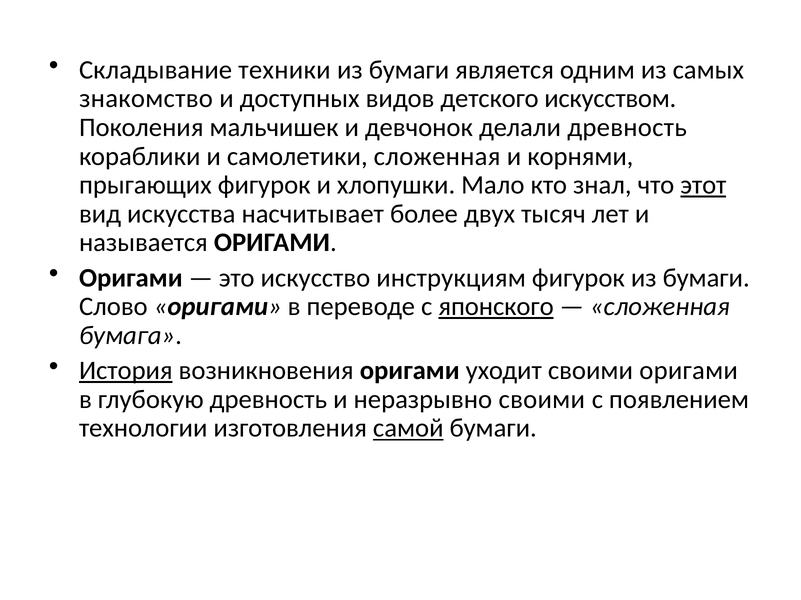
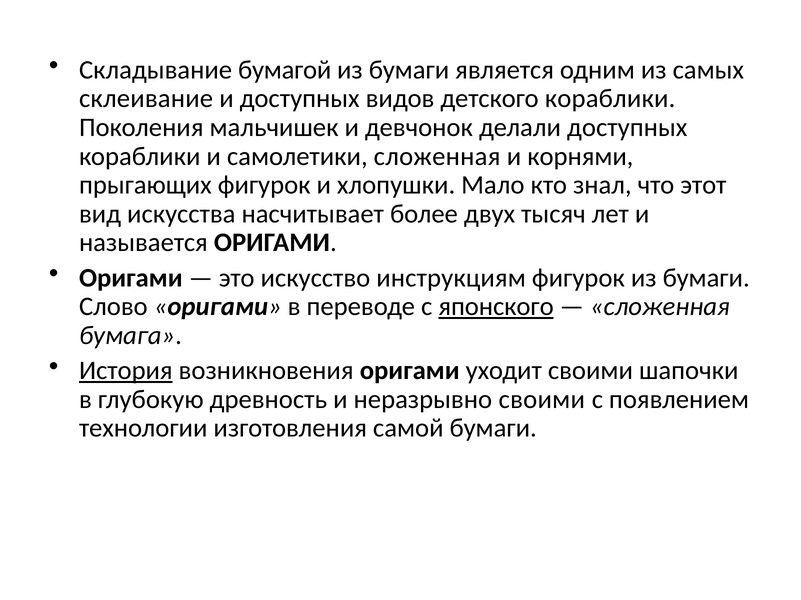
техники: техники -> бумагой (285, 70)
знакомство: знакомство -> склеивание (146, 99)
детского искусством: искусством -> кораблики (610, 99)
делали древность: древность -> доступных (627, 128)
этот underline: present -> none (703, 185)
своими оригами: оригами -> шапочки (689, 371)
самой underline: present -> none (408, 429)
